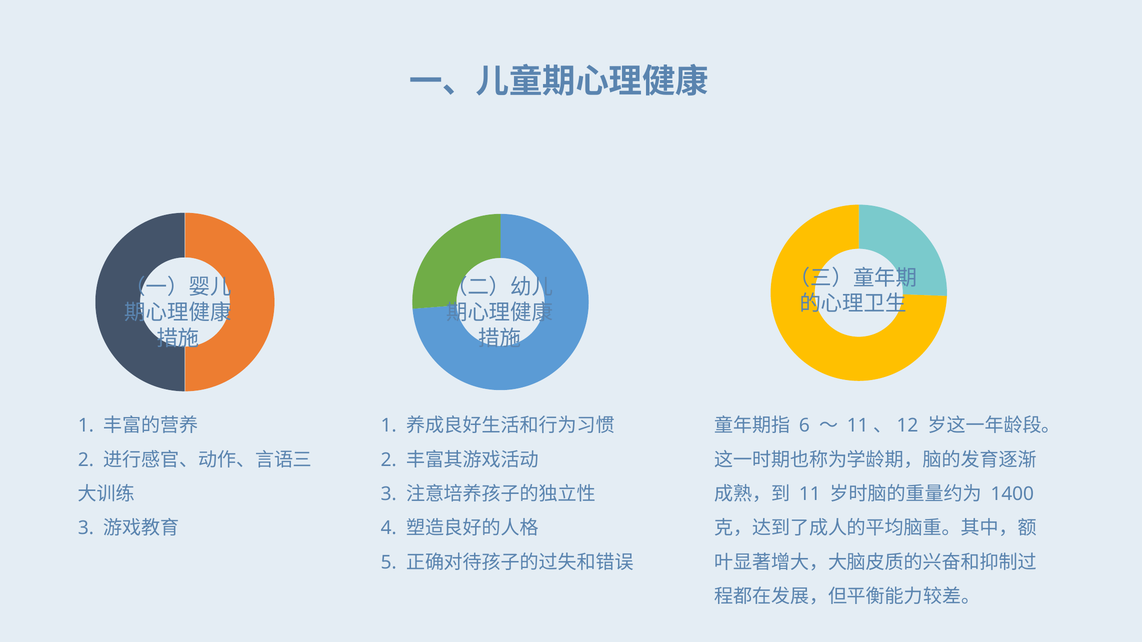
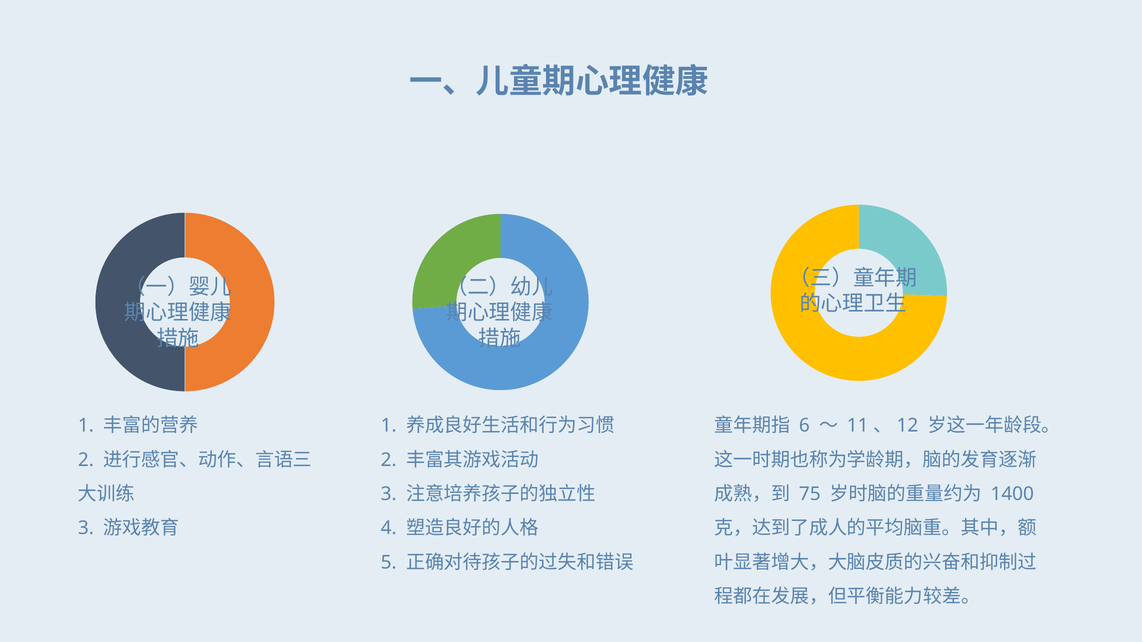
11: 11 -> 75 (810, 494)
